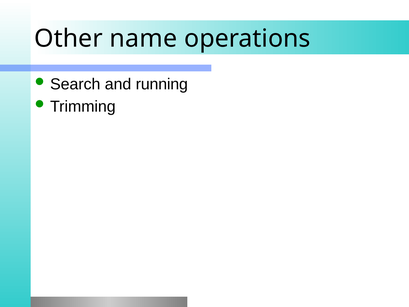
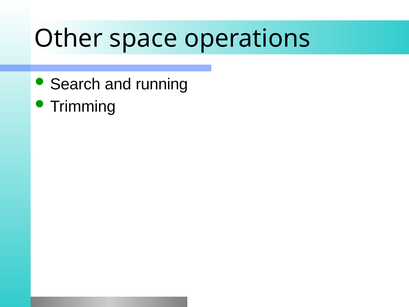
name: name -> space (143, 38)
